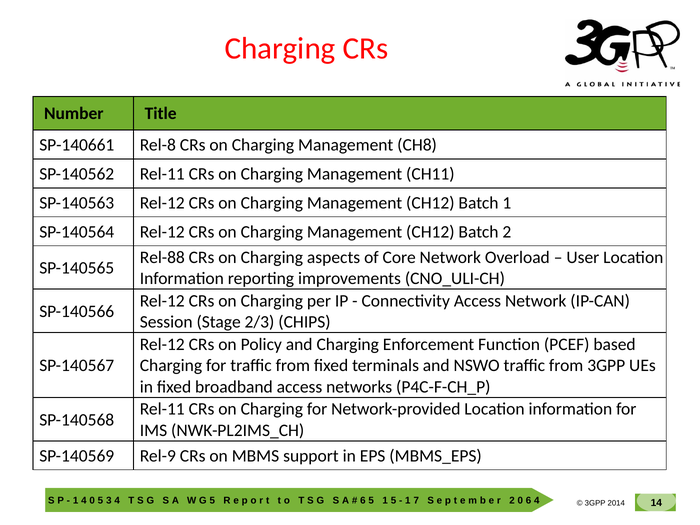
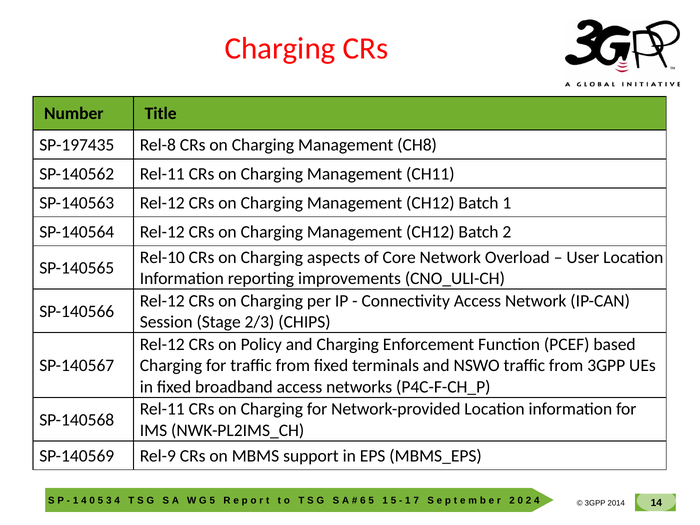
SP-140661: SP-140661 -> SP-197435 (77, 145)
Rel-88: Rel-88 -> Rel-10 (162, 257)
6: 6 -> 2 (529, 500)
